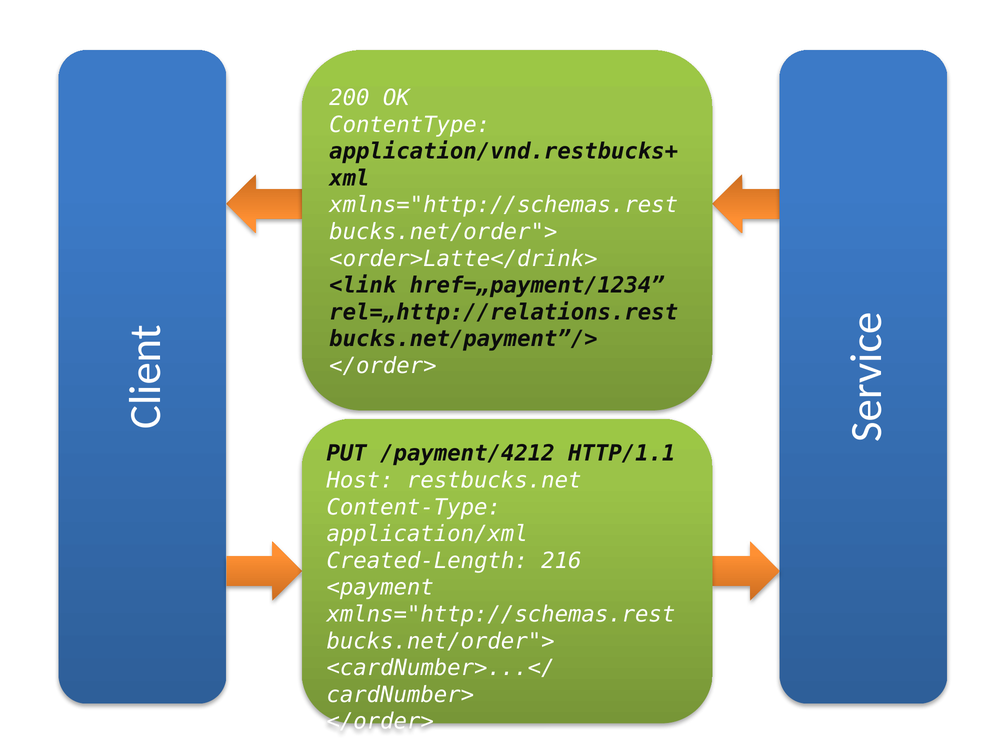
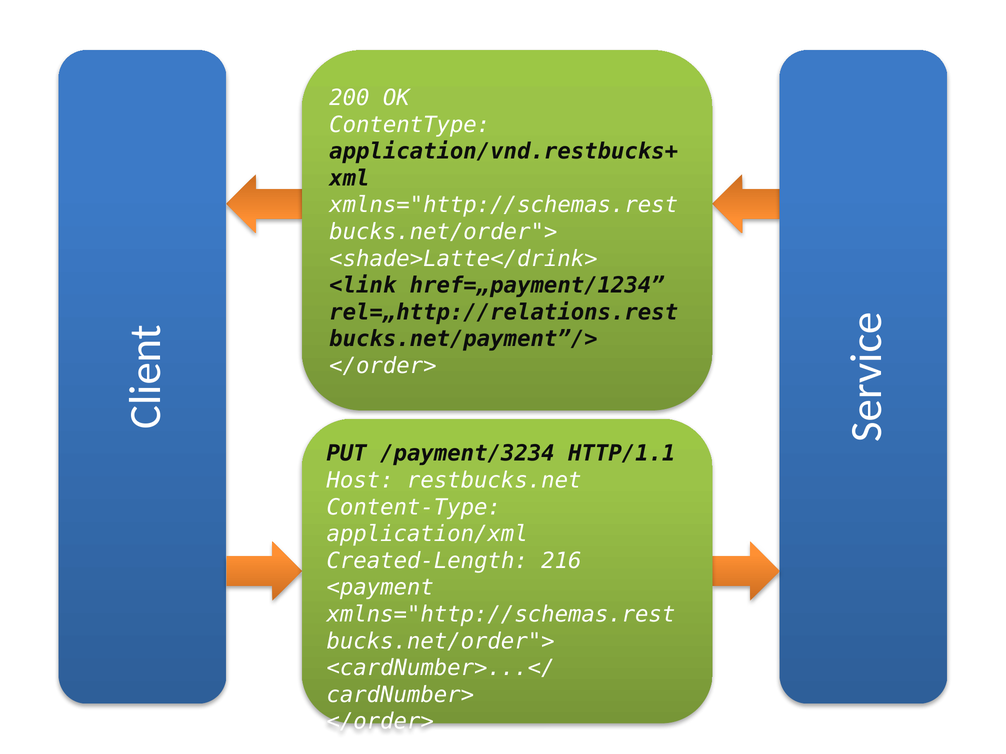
<order>Latte</drink>: <order>Latte</drink> -> <shade>Latte</drink> (463, 259)
/payment/4212: /payment/4212 -> /payment/3234 (467, 454)
